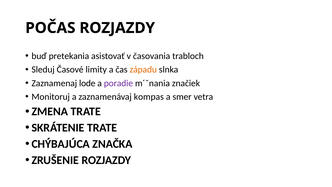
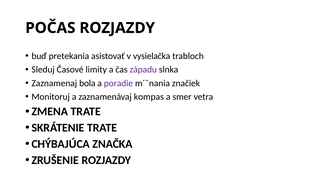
časovania: časovania -> vysielačka (152, 56)
západu colour: orange -> purple (143, 70)
lode: lode -> bola (87, 83)
